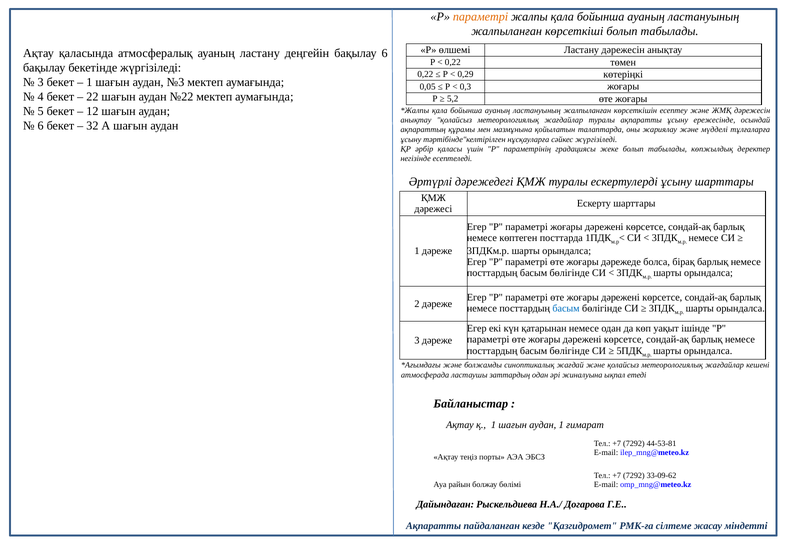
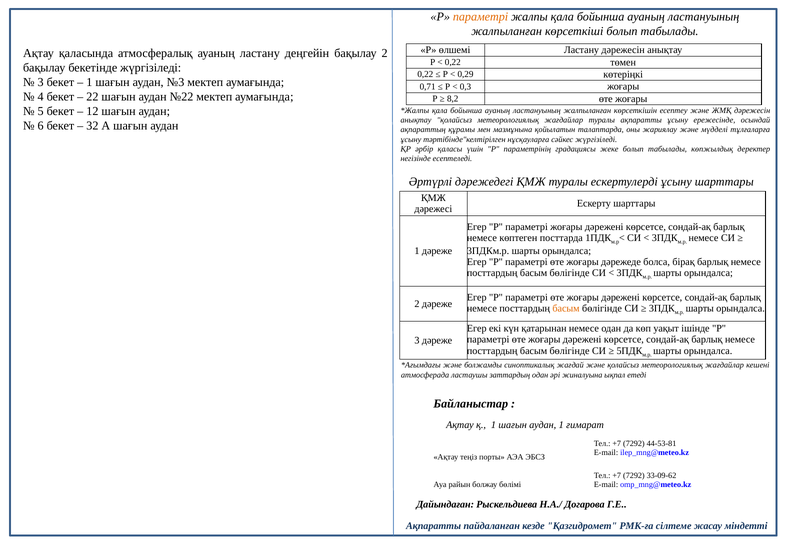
бақылау 6: 6 -> 2 (385, 53)
0,05: 0,05 -> 0,71 (428, 87)
5,2: 5,2 -> 8,2 (453, 99)
басым colour: blue -> orange (566, 308)
